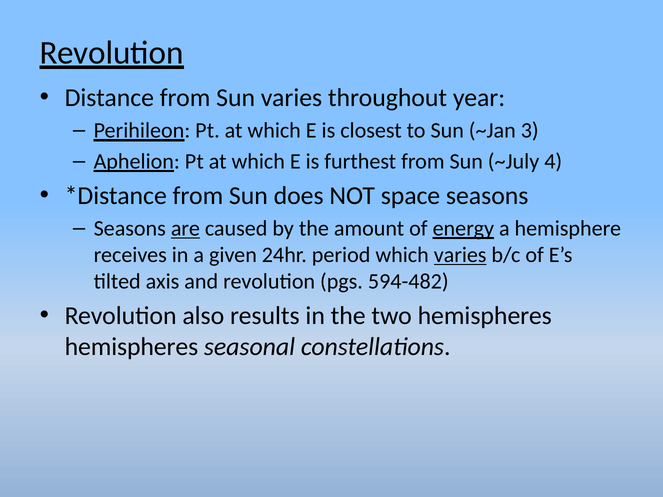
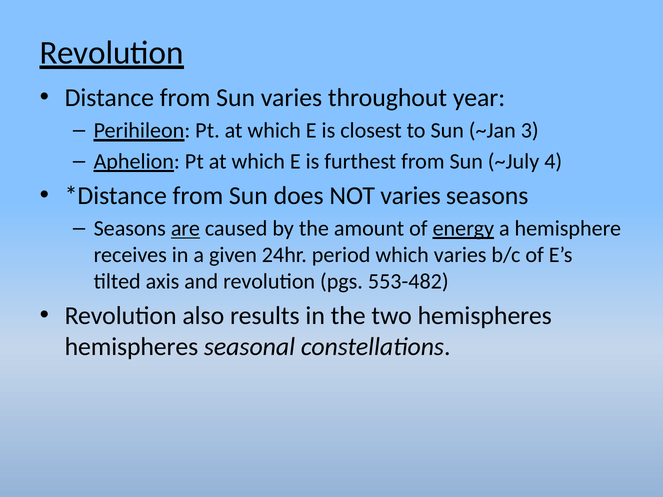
NOT space: space -> varies (411, 196)
varies underline: present -> none (460, 255)
594-482: 594-482 -> 553-482 (408, 282)
